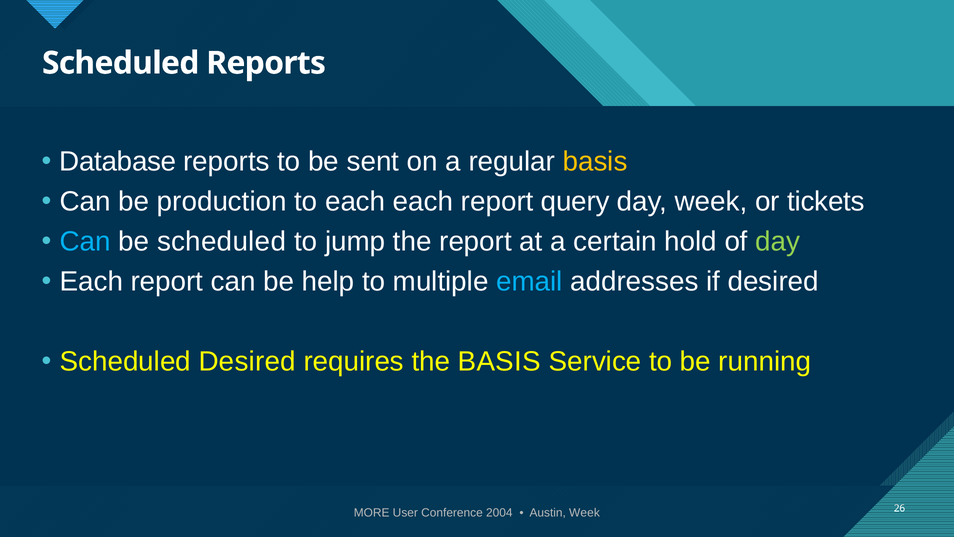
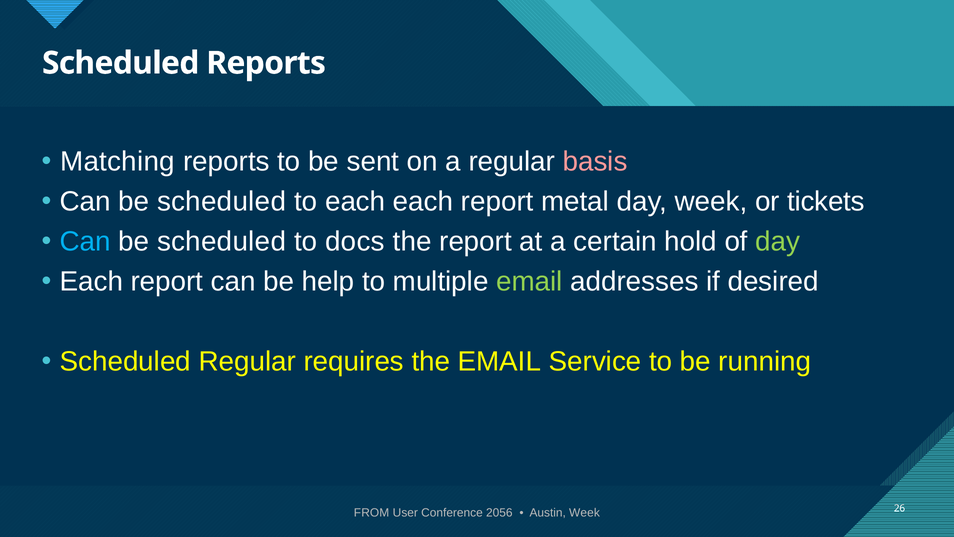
Database: Database -> Matching (118, 161)
basis colour: yellow -> pink (595, 161)
production: production -> scheduled (222, 201)
query: query -> metal (575, 201)
jump: jump -> docs (355, 241)
email colour: light blue -> light green (529, 281)
Scheduled Desired: Desired -> Regular (247, 361)
the BASIS: BASIS -> EMAIL (499, 361)
MORE: MORE -> FROM (372, 512)
2004: 2004 -> 2056 (499, 512)
